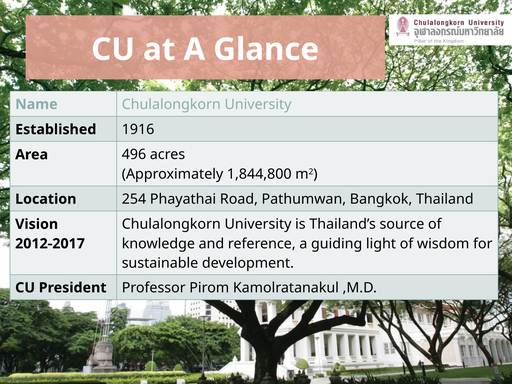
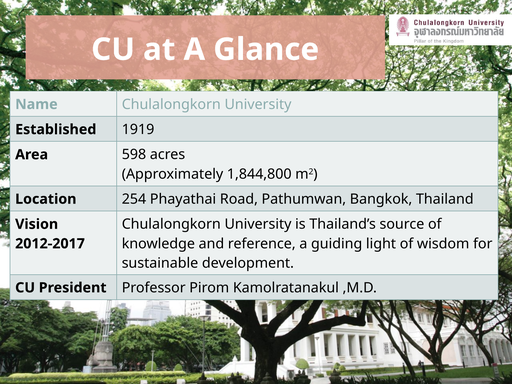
1916: 1916 -> 1919 (138, 129)
496: 496 -> 598 (134, 155)
